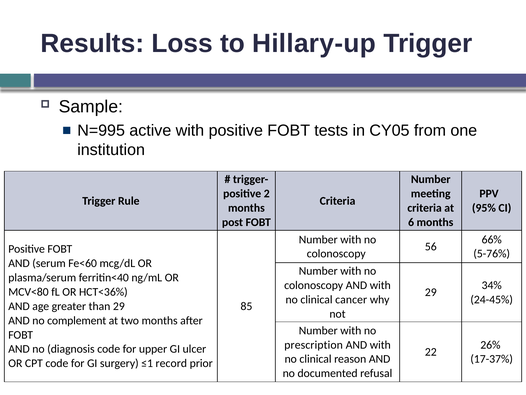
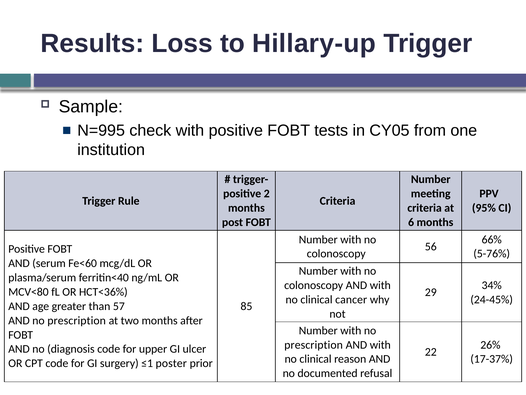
active: active -> check (150, 131)
than 29: 29 -> 57 (119, 306)
AND no complement: complement -> prescription (77, 320)
record: record -> poster (171, 363)
